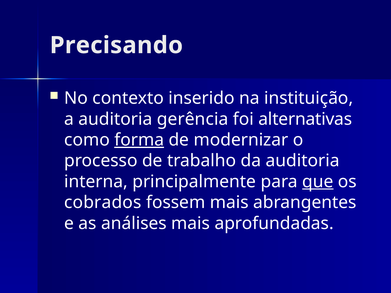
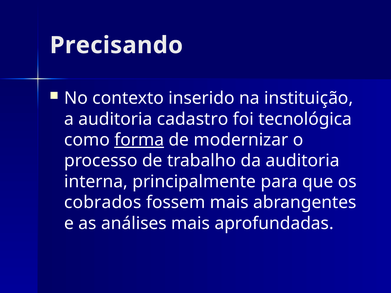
gerência: gerência -> cadastro (193, 119)
alternativas: alternativas -> tecnológica (305, 119)
que underline: present -> none (318, 182)
